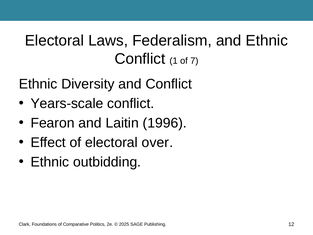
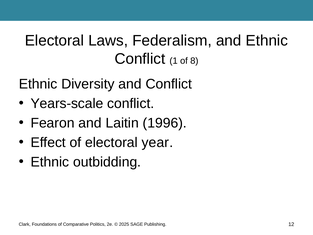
7: 7 -> 8 (194, 61)
over: over -> year (157, 142)
